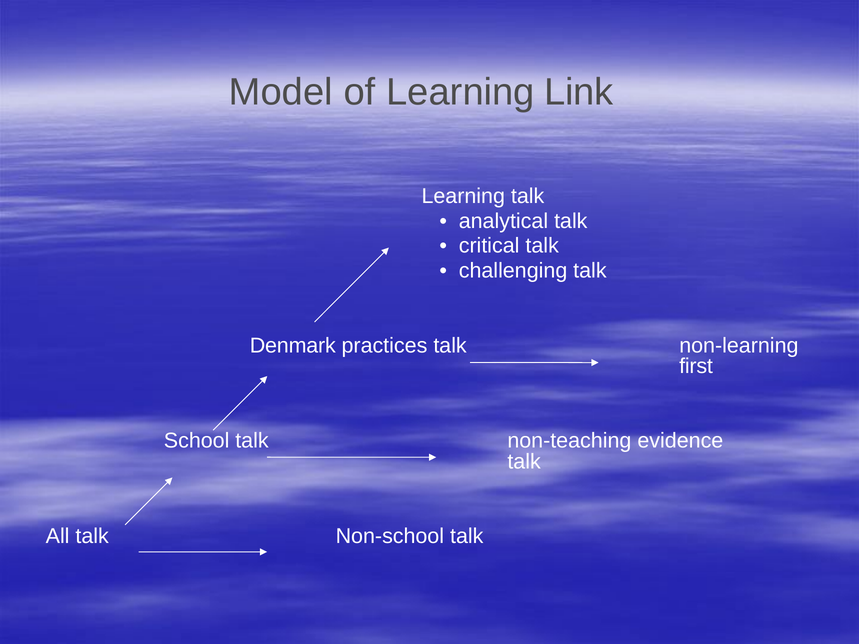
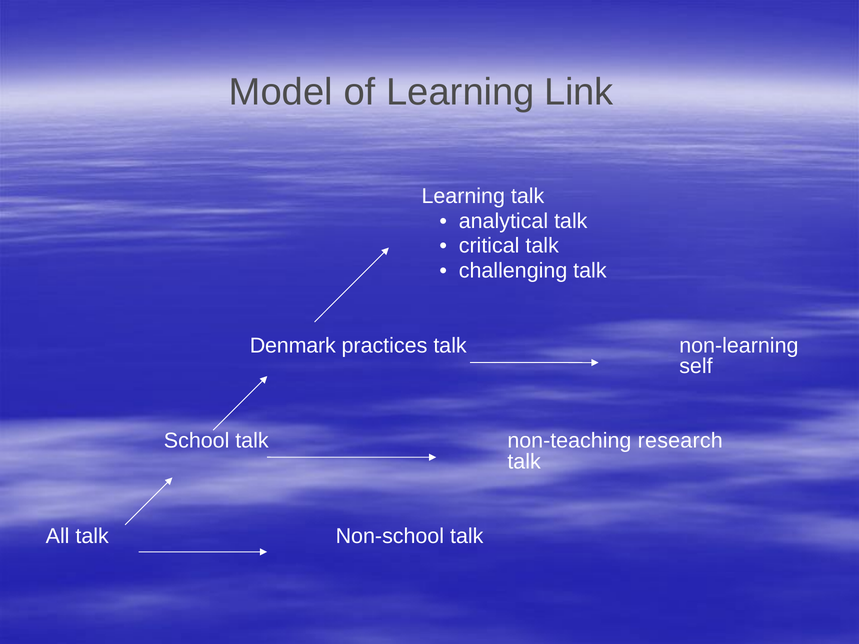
first: first -> self (696, 366)
evidence: evidence -> research (680, 441)
